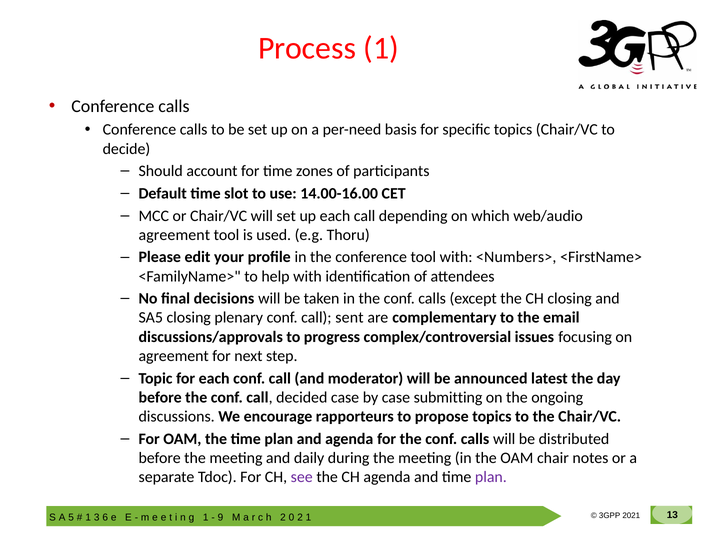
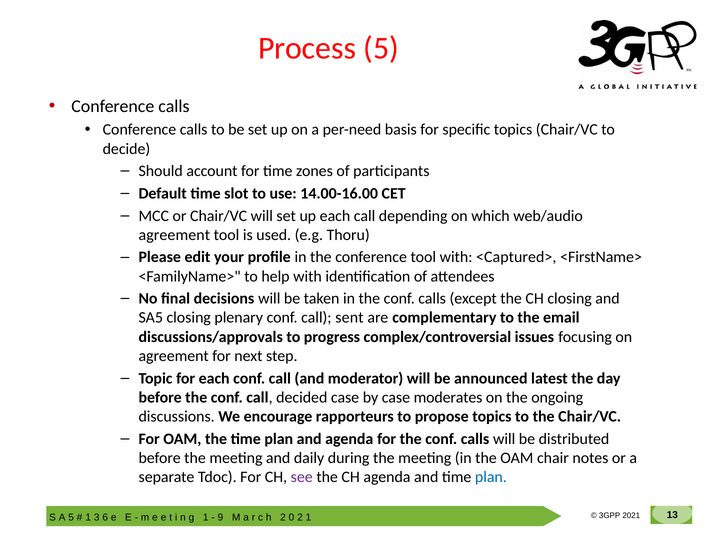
Process 1: 1 -> 5 (381, 48)
<Numbers>: <Numbers> -> <Captured> (516, 257)
submitting: submitting -> moderates (448, 397)
plan colour: purple -> blue (491, 477)
